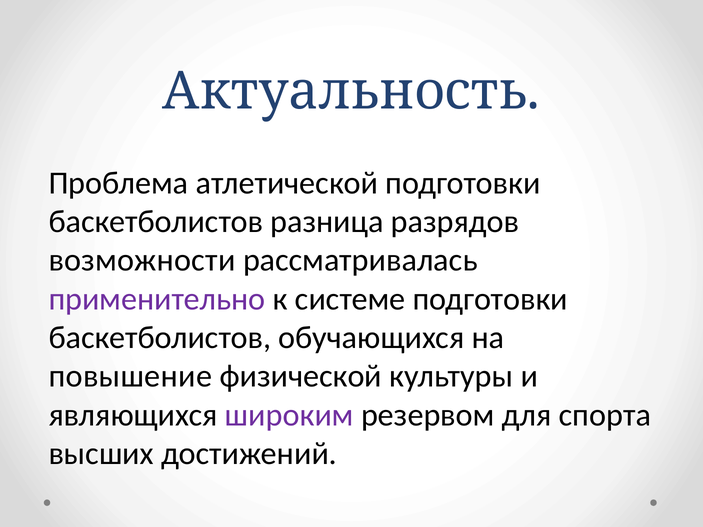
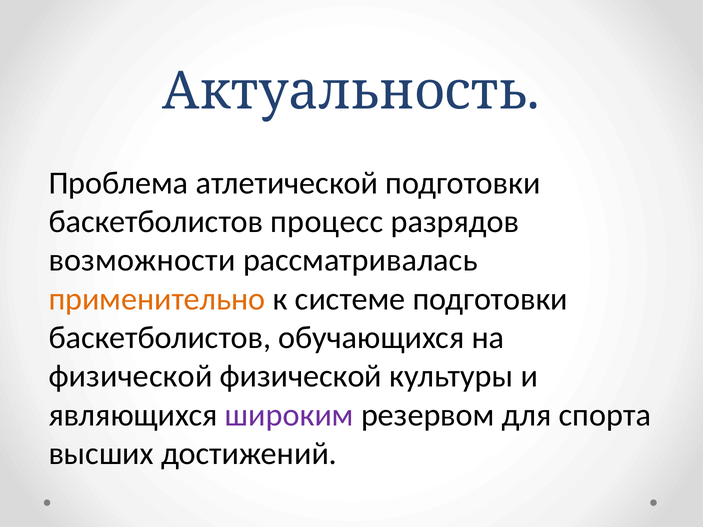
разница: разница -> процесс (327, 222)
применительно colour: purple -> orange (157, 299)
повышение: повышение -> физической (130, 376)
